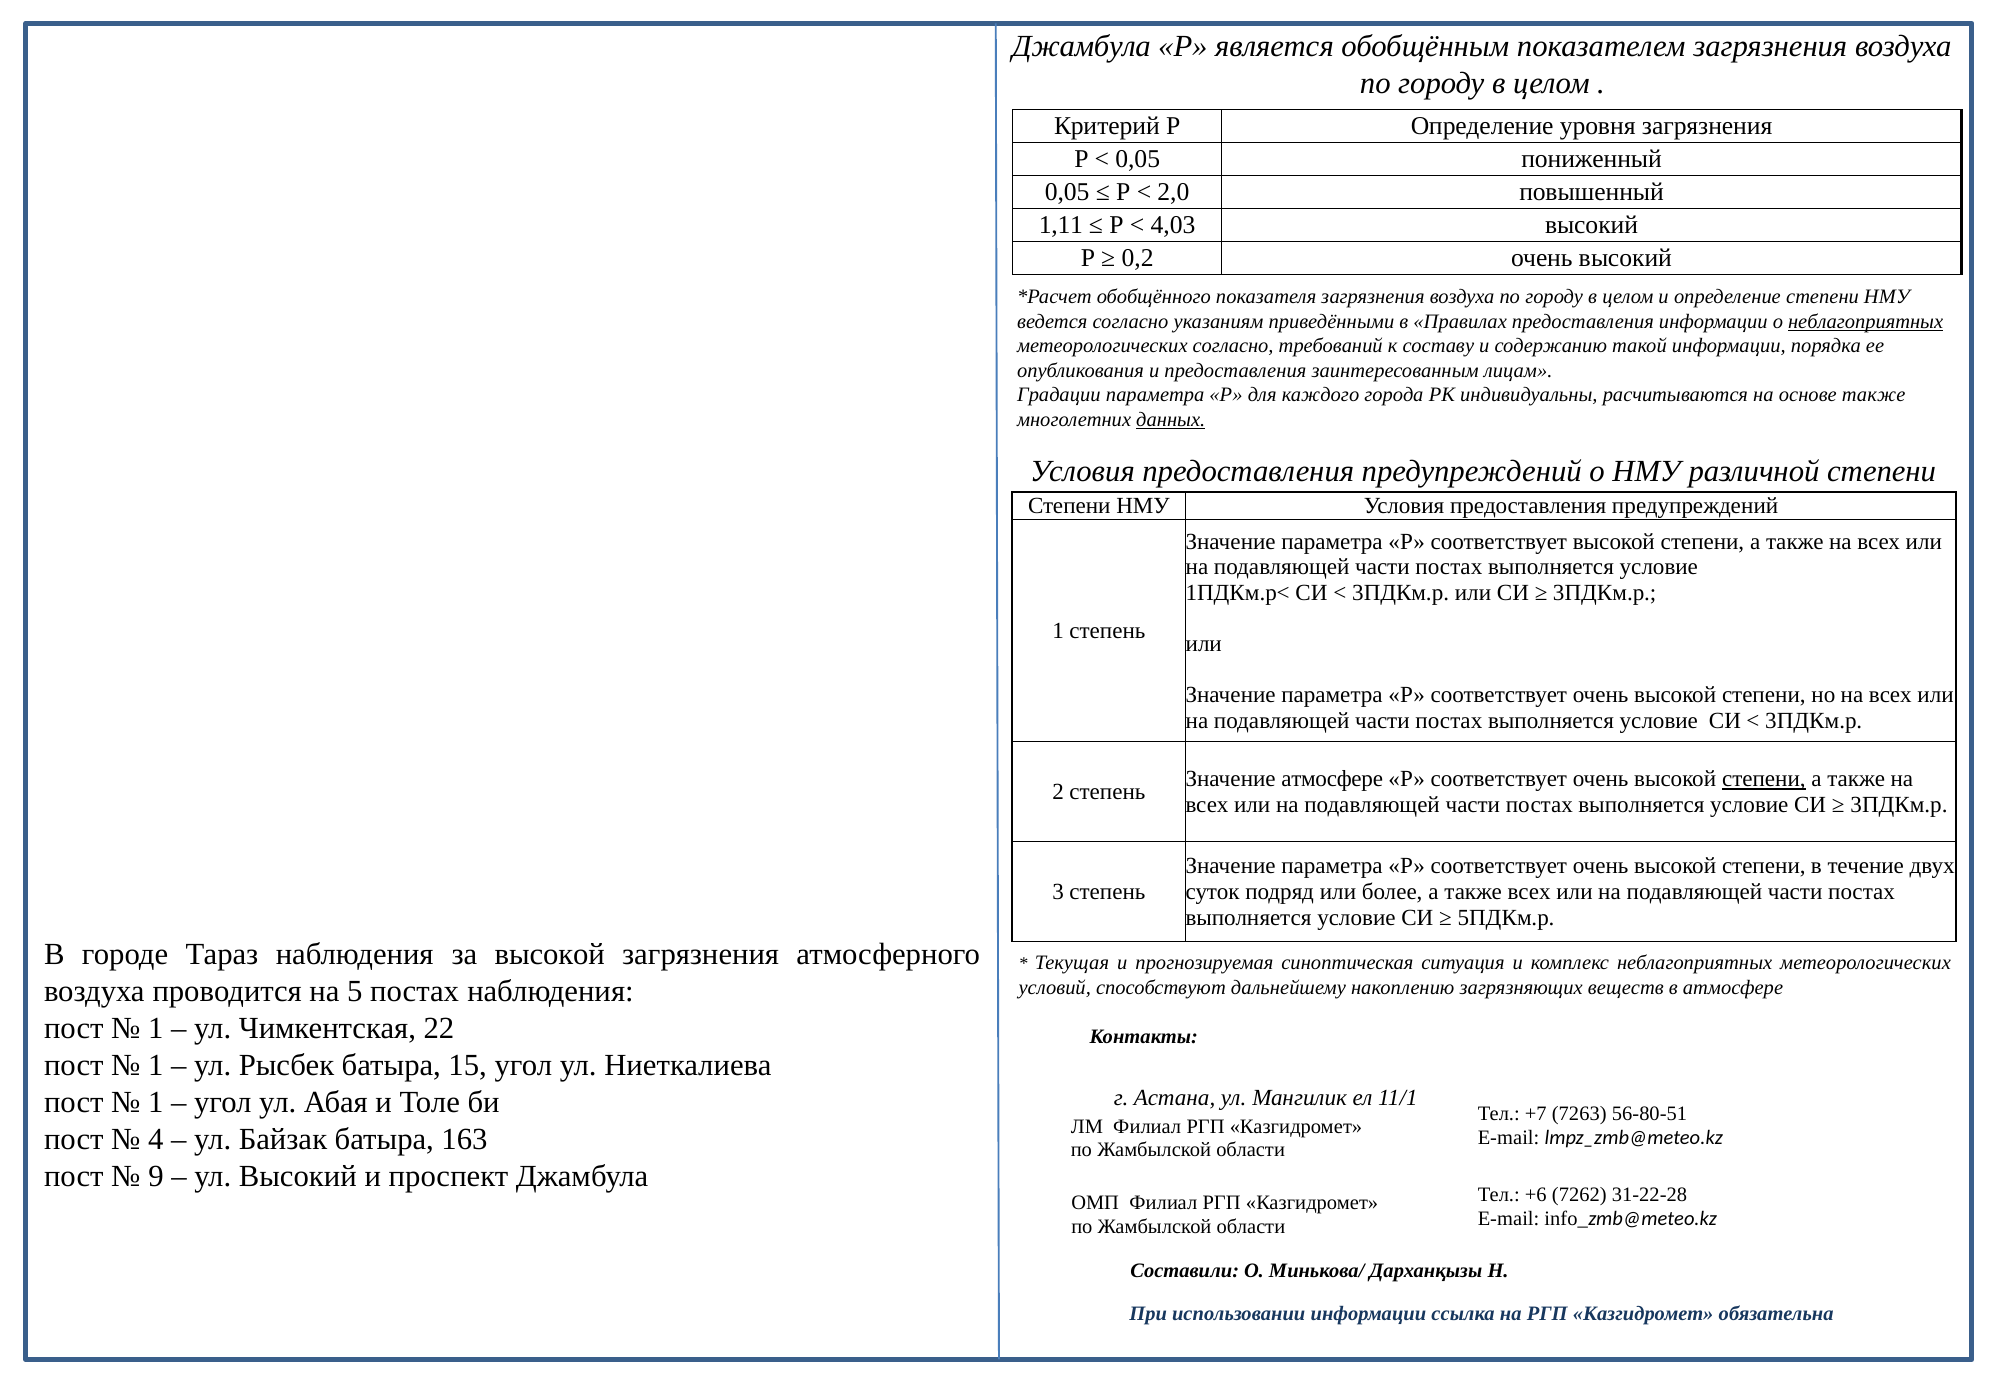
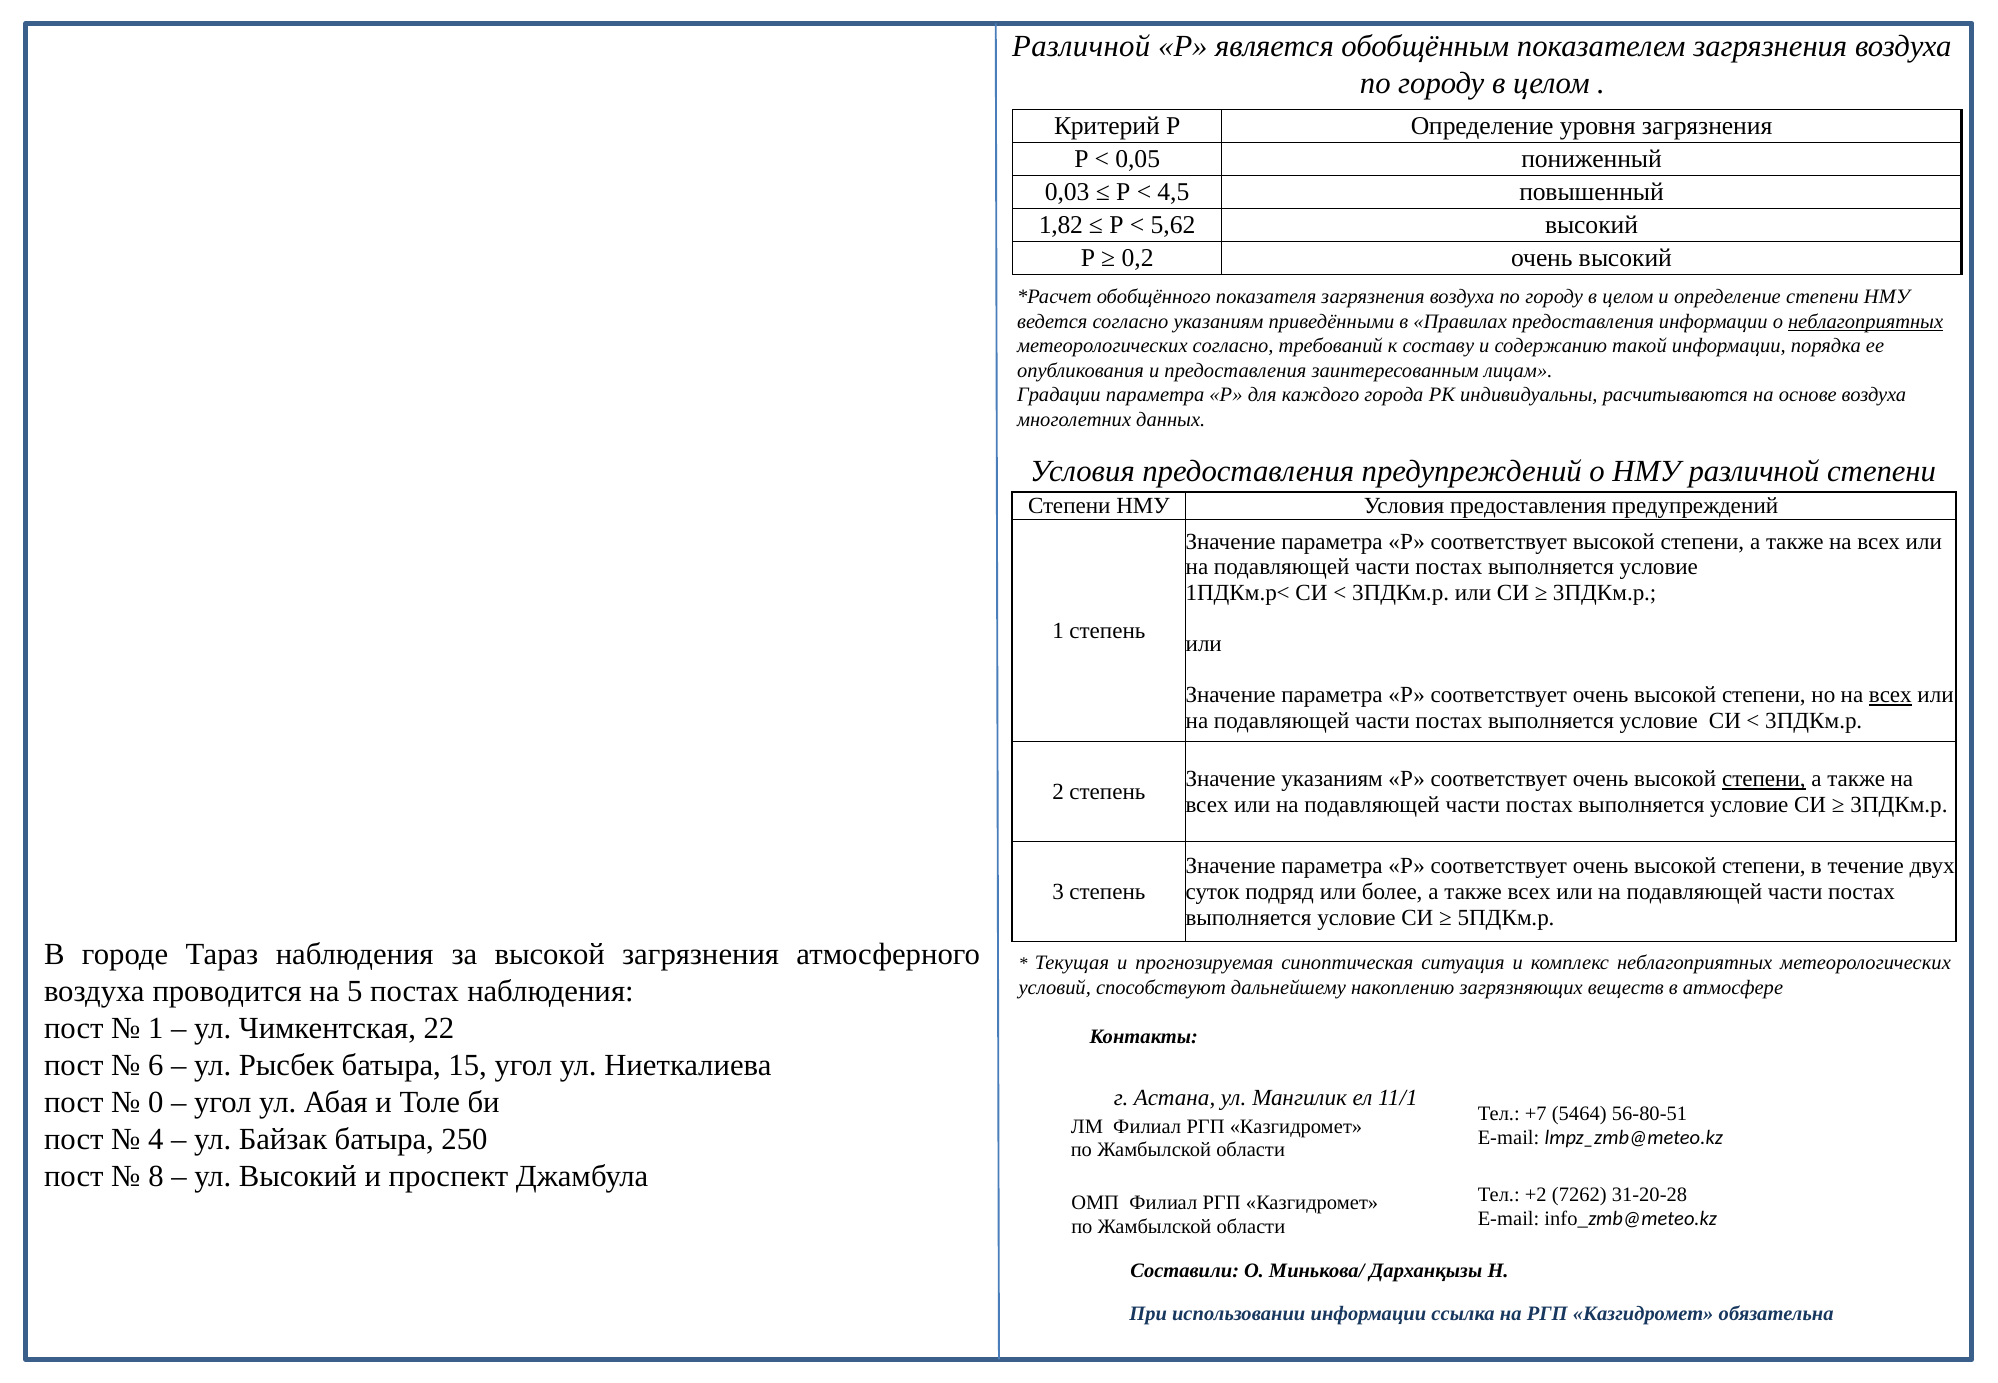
Джамбула: Джамбула -> Различной (1081, 46)
0,05: 0,05 -> 0,03 (1067, 192)
2,0: 2,0 -> 4,5 (1173, 192)
1,11: 1,11 -> 1,82 (1061, 225)
4,03: 4,03 -> 5,62 (1173, 225)
основе также: также -> воздуха (1874, 395)
данных underline: present -> none (1171, 420)
всех underline: none -> present (1890, 695)
Значение атмосфере: атмосфере -> указаниям (1332, 779)
1: 1 -> 6 (156, 1066)
1: 1 -> 0 (156, 1102)
7263: 7263 -> 5464 (1579, 1114)
163: 163 -> 250 (465, 1139)
9: 9 -> 8 (156, 1176)
+6: +6 -> +2 (1536, 1195)
31-22-28: 31-22-28 -> 31-20-28 (1649, 1195)
